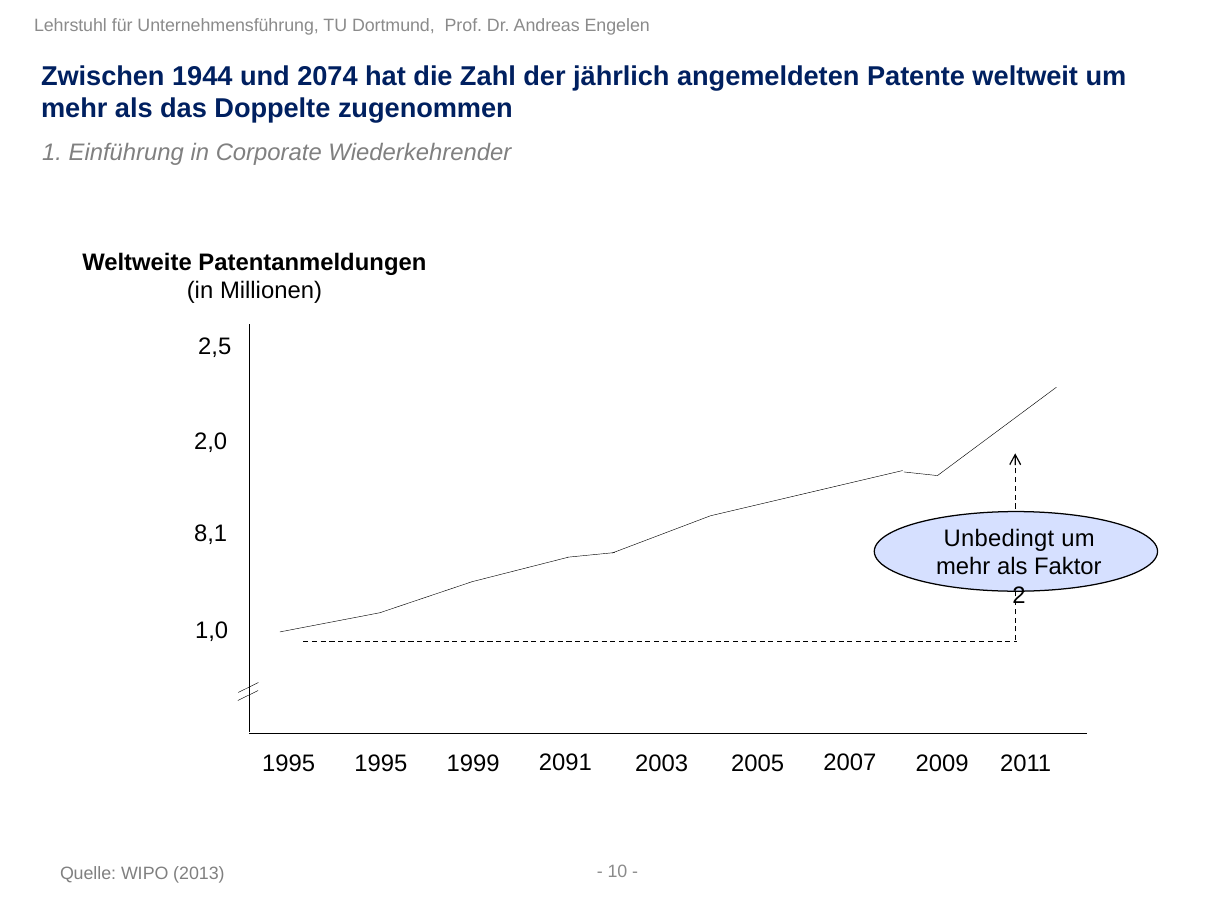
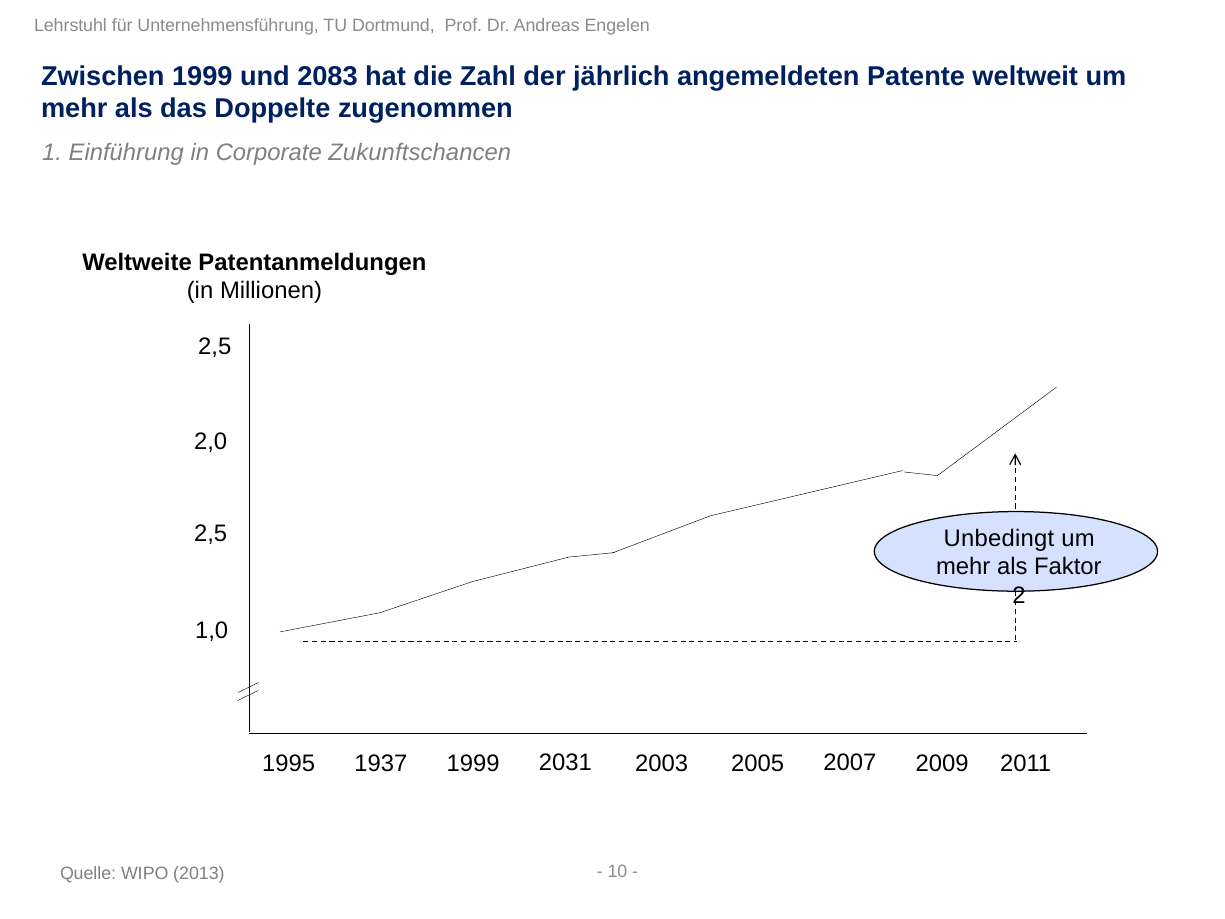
Zwischen 1944: 1944 -> 1999 (202, 76)
2074: 2074 -> 2083 (327, 76)
Wiederkehrender: Wiederkehrender -> Zukunftschancen (420, 152)
8,1: 8,1 -> 2,5 (211, 534)
1995 1995: 1995 -> 1937 (381, 763)
2091: 2091 -> 2031 (565, 763)
